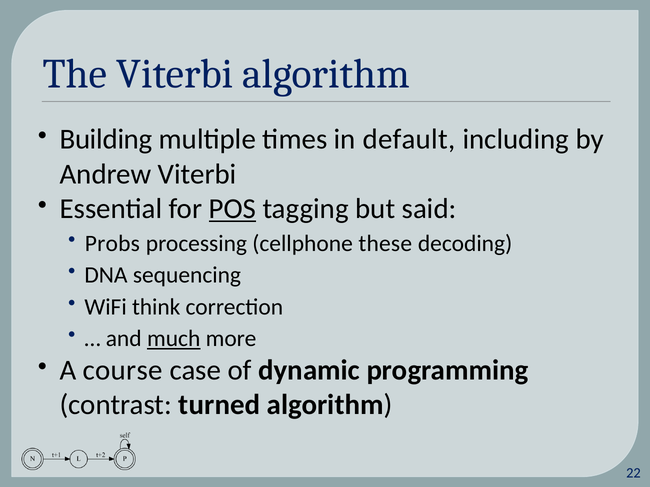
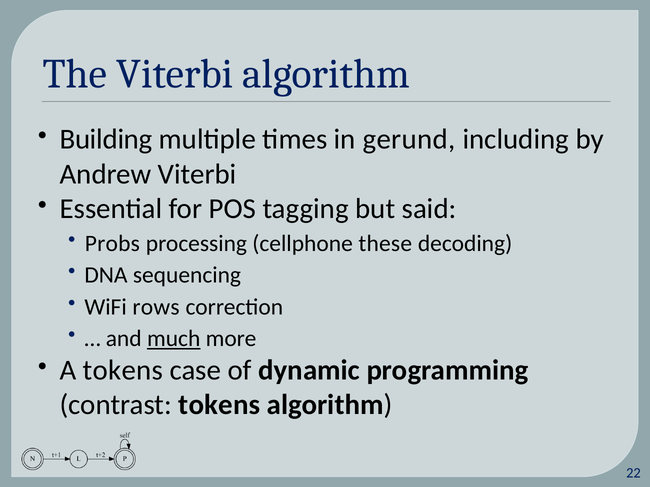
default: default -> gerund (409, 140)
POS underline: present -> none (232, 209)
think: think -> rows (156, 307)
A course: course -> tokens (123, 371)
contrast turned: turned -> tokens (219, 405)
